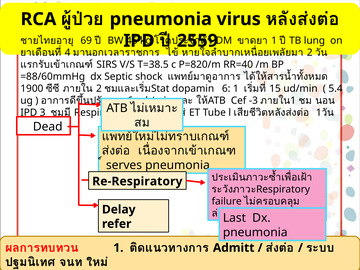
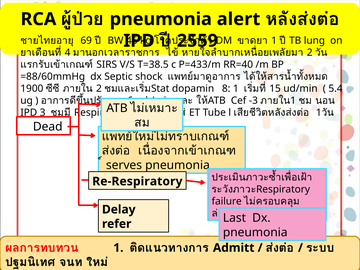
virus: virus -> alert (239, 19)
P=820/m: P=820/m -> P=433/m (200, 64)
dopamin 6: 6 -> 8 (226, 88)
